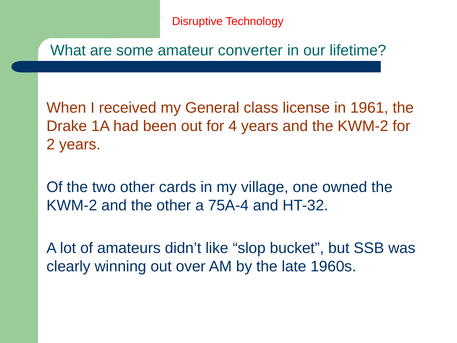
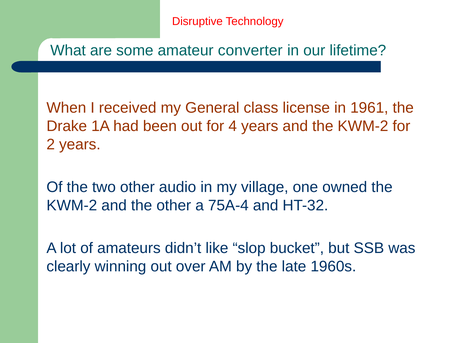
cards: cards -> audio (178, 187)
